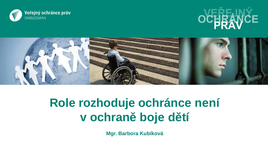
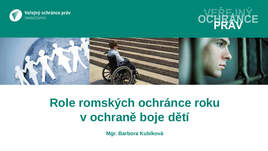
rozhoduje: rozhoduje -> romských (107, 103)
není: není -> roku (207, 103)
